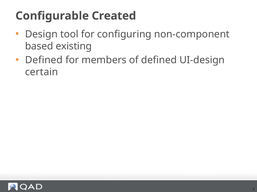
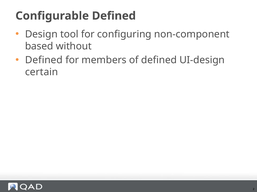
Configurable Created: Created -> Defined (114, 16)
existing: existing -> without (74, 46)
